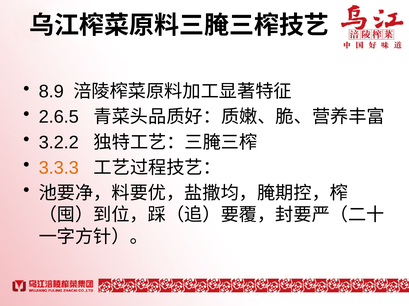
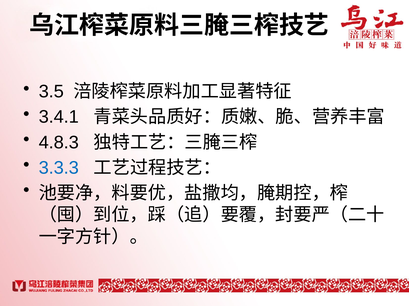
8.9: 8.9 -> 3.5 (51, 92)
2.6.5: 2.6.5 -> 3.4.1 (59, 117)
3.2.2: 3.2.2 -> 4.8.3 (59, 143)
3.3.3 colour: orange -> blue (59, 168)
